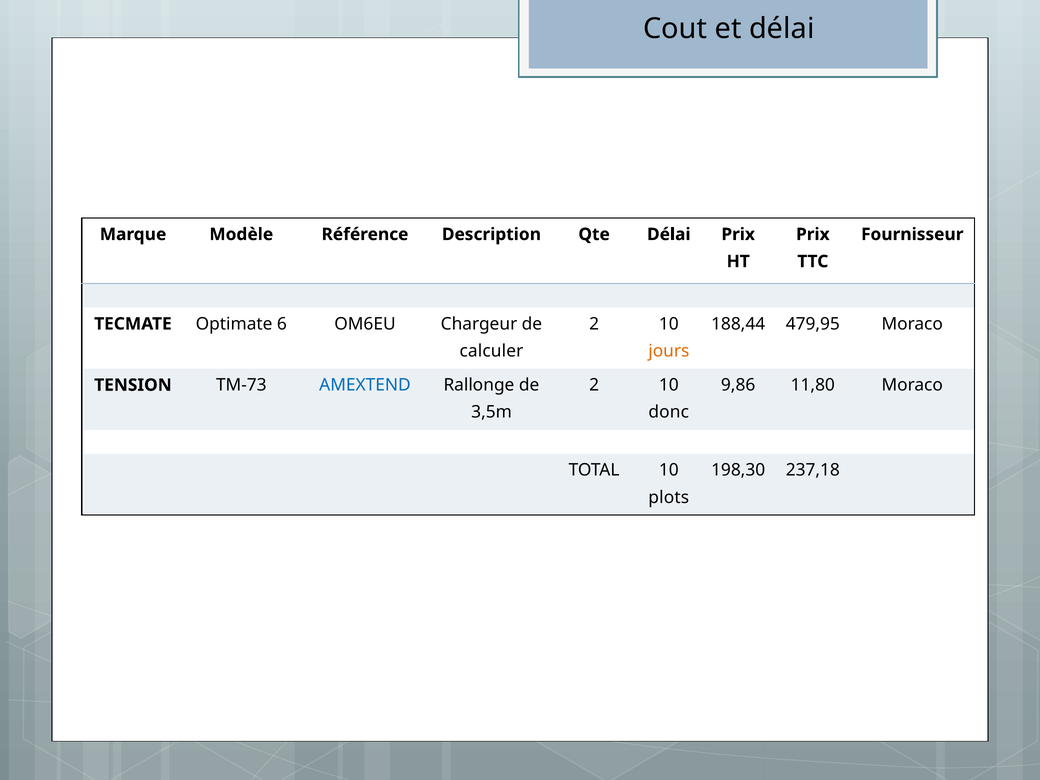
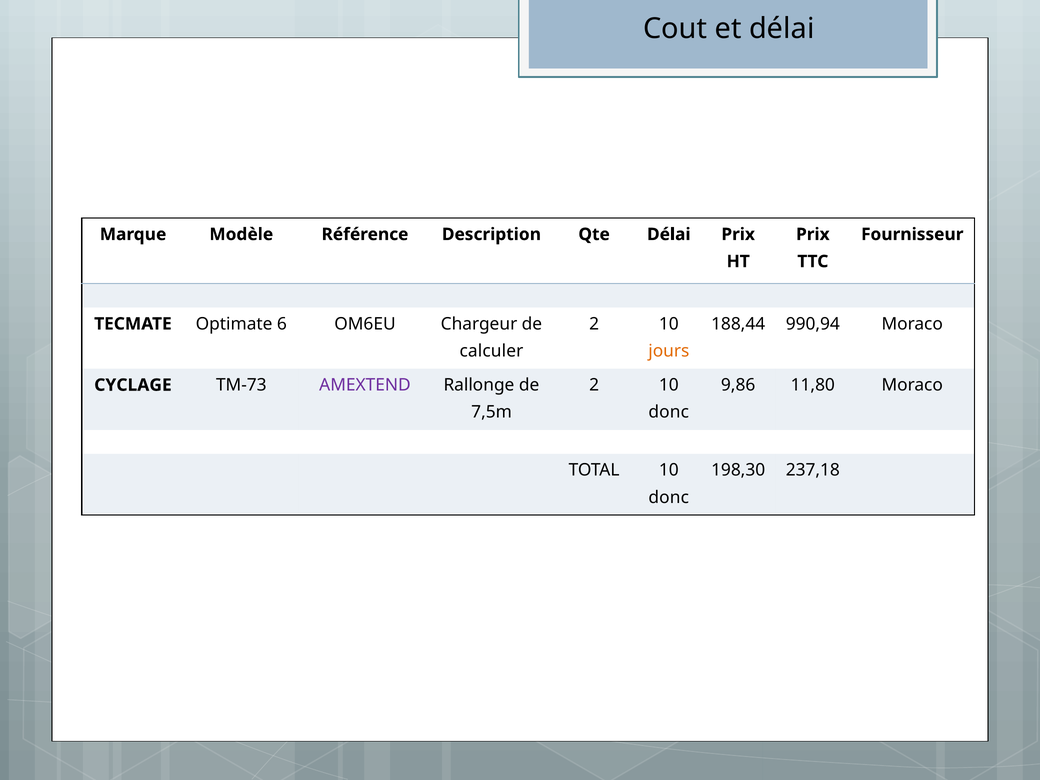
479,95: 479,95 -> 990,94 (813, 324)
TENSION: TENSION -> CYCLAGE (133, 385)
AMEXTEND colour: blue -> purple (365, 385)
3,5m: 3,5m -> 7,5m (492, 412)
plots: plots -> donc (669, 497)
